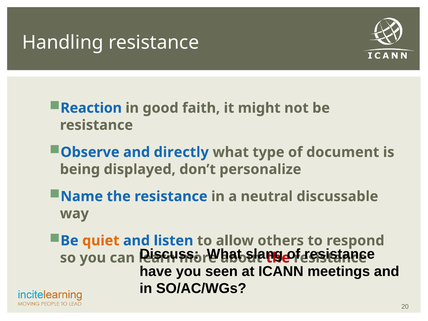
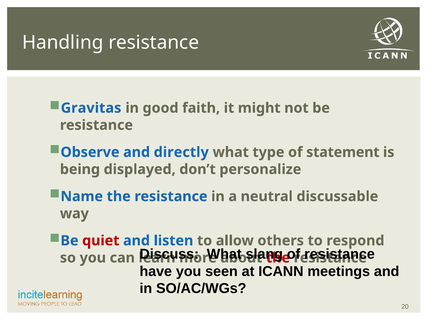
Reaction: Reaction -> Gravitas (91, 108)
document: document -> statement (343, 152)
quiet colour: orange -> red (101, 241)
